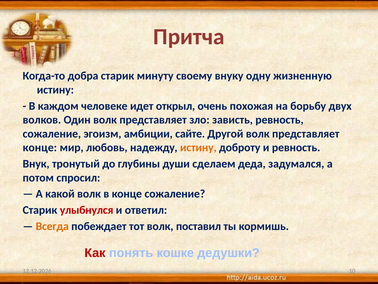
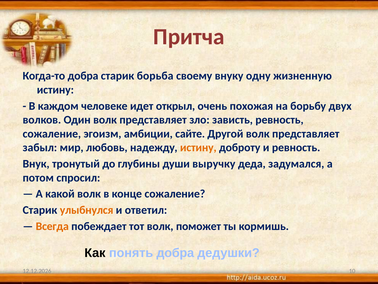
минуту: минуту -> борьба (155, 76)
конце: конце -> забыл (40, 147)
сделаем: сделаем -> выручку (214, 164)
улыбнулся colour: red -> orange (87, 210)
поставил: поставил -> поможет (198, 226)
Как colour: red -> black (95, 252)
понять кошке: кошке -> добра (175, 252)
